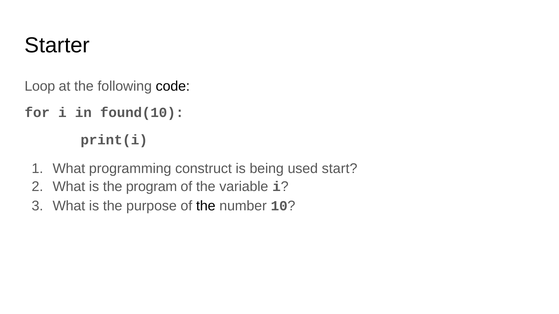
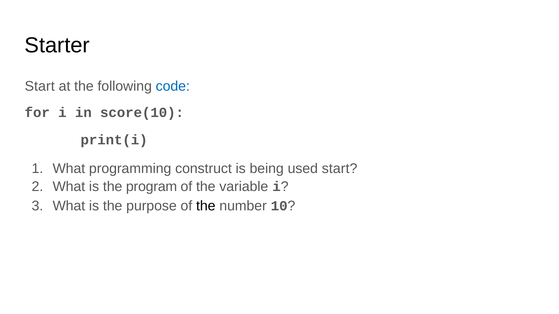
Loop: Loop -> Start (40, 86)
code colour: black -> blue (173, 86)
found(10: found(10 -> score(10 (142, 113)
